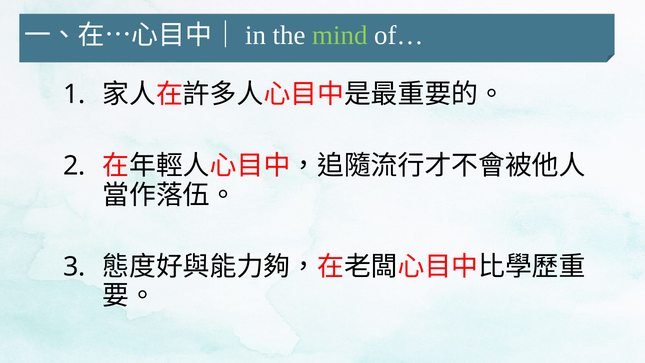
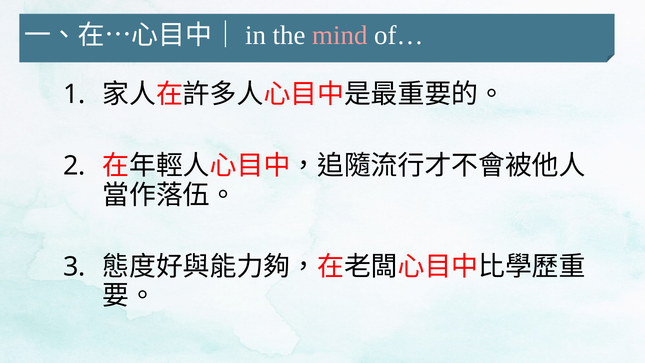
mind colour: light green -> pink (340, 36)
